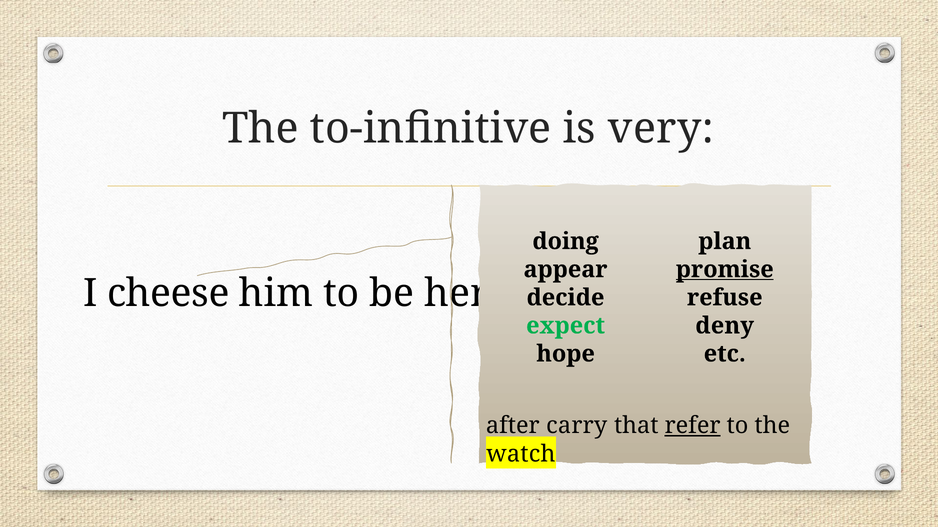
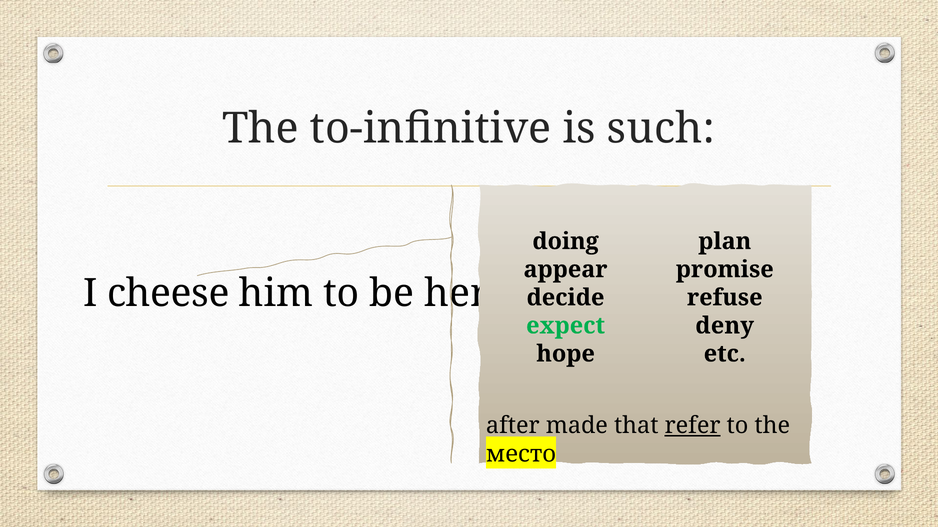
very: very -> such (661, 129)
promise underline: present -> none (725, 270)
carry: carry -> made (577, 426)
watch: watch -> место (521, 454)
